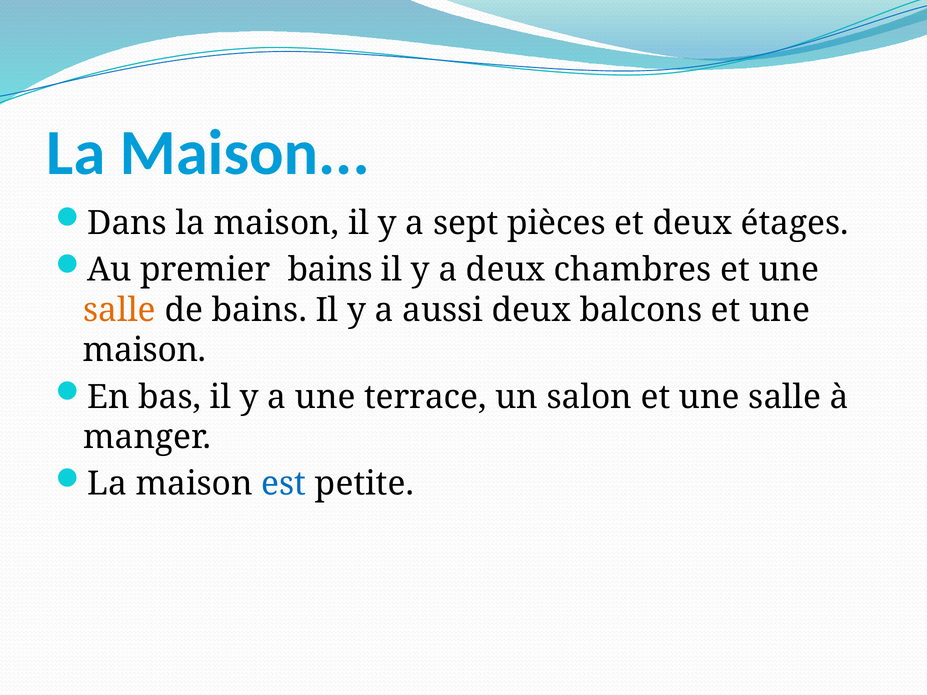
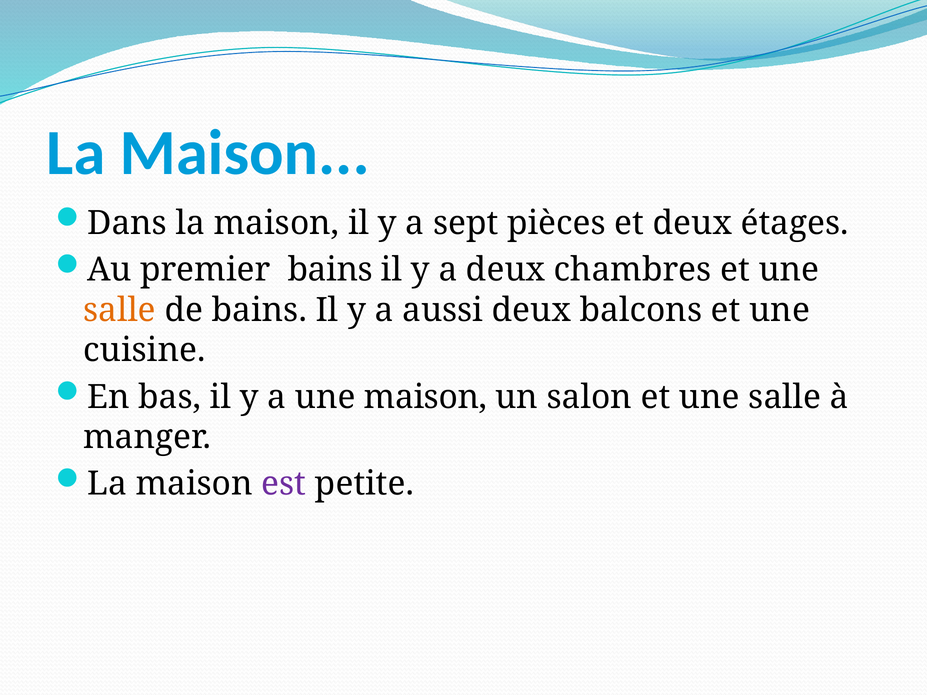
maison: maison -> cuisine (144, 350)
une terrace: terrace -> maison (425, 397)
est colour: blue -> purple (284, 484)
